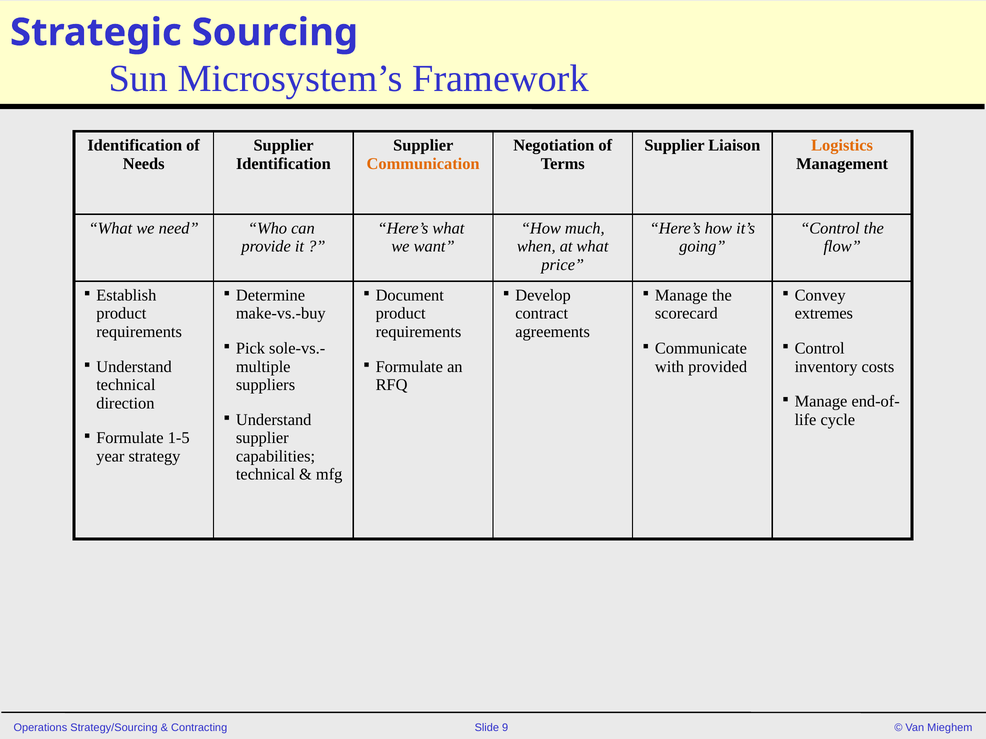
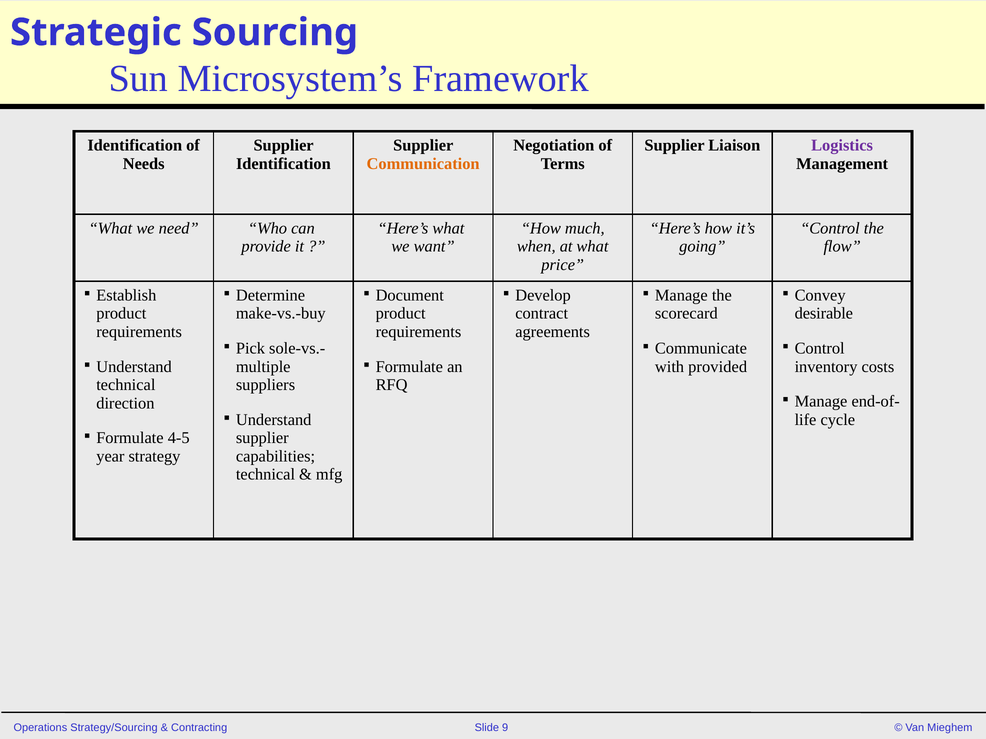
Logistics colour: orange -> purple (842, 146)
extremes: extremes -> desirable (824, 314)
1-5: 1-5 -> 4-5 (179, 438)
